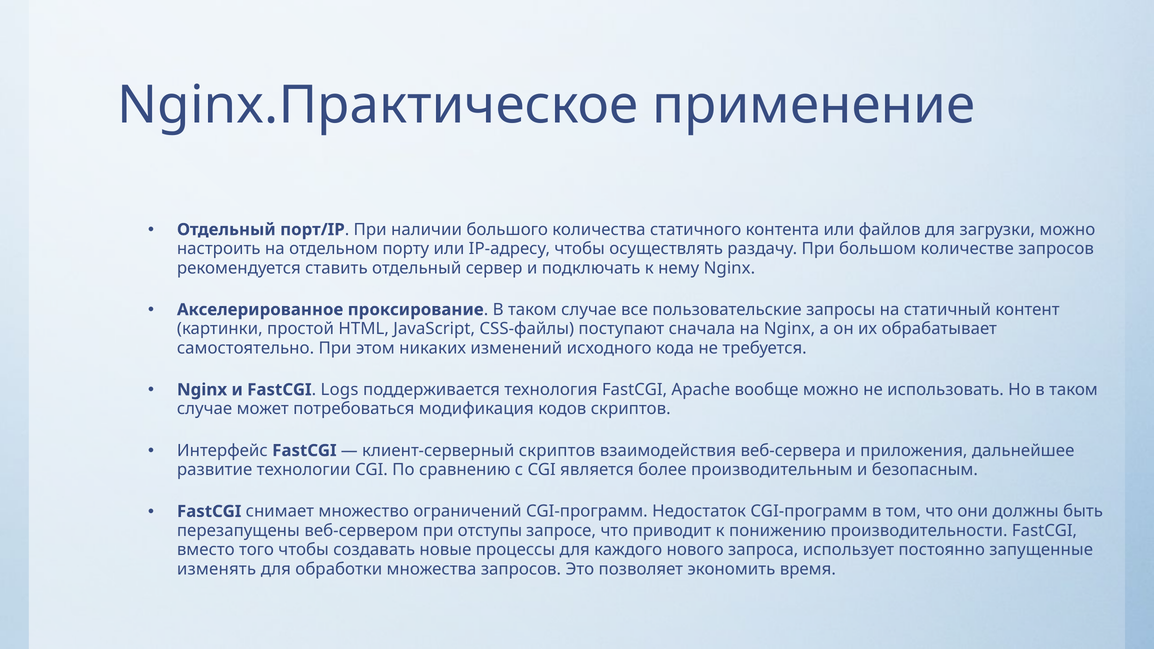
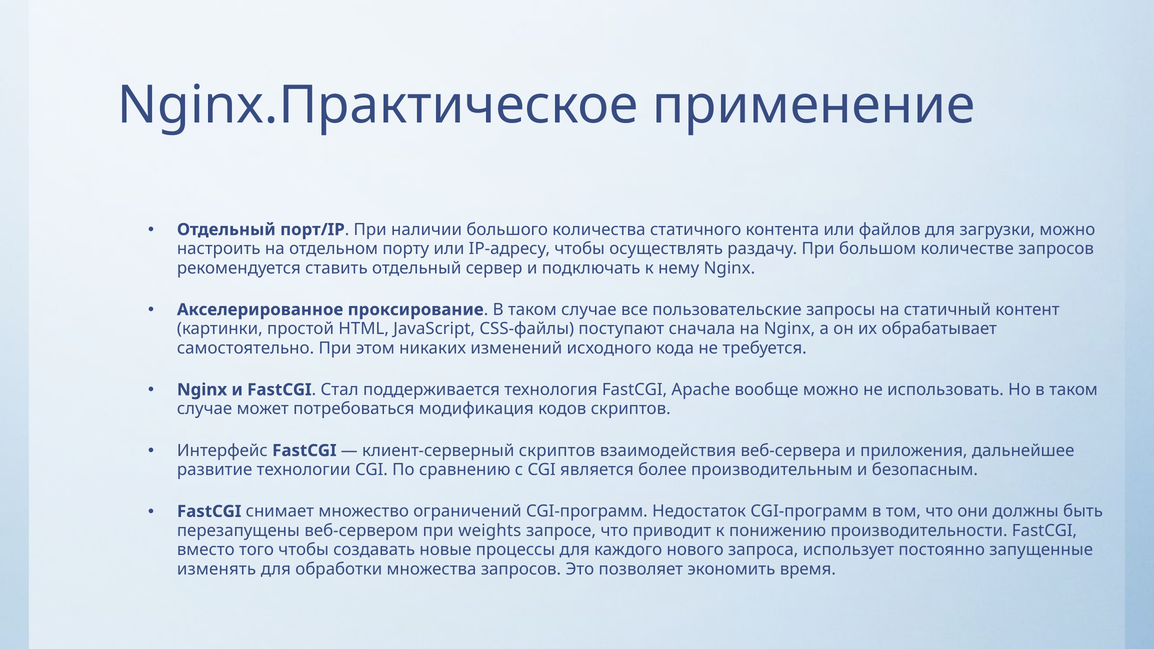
Logs: Logs -> Стал (340, 390)
отступы: отступы -> weights (490, 531)
